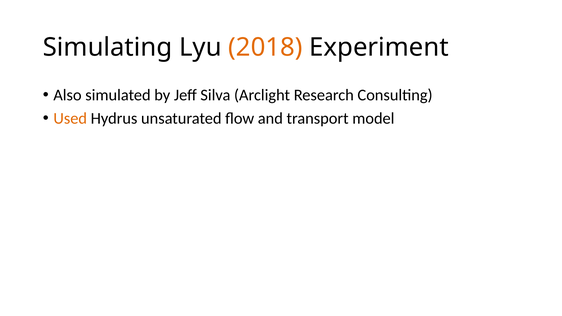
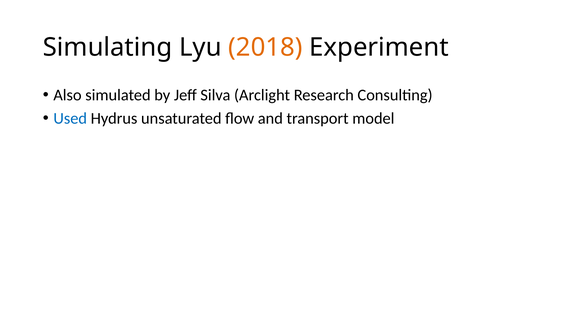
Used colour: orange -> blue (70, 119)
